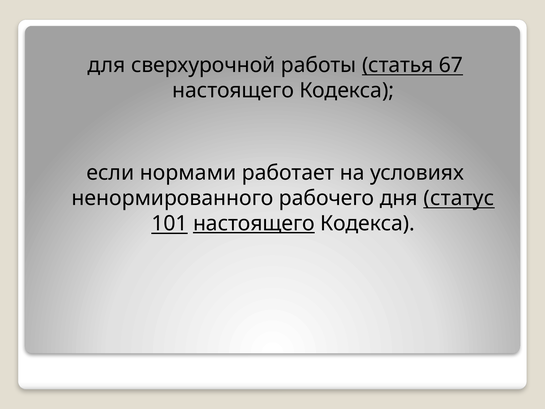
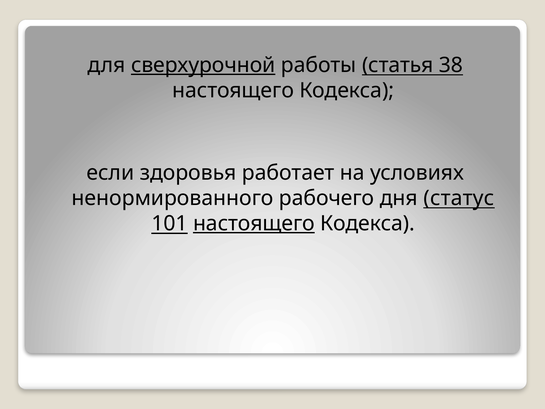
сверхурочной underline: none -> present (203, 65)
67: 67 -> 38 (451, 65)
нормами: нормами -> здоровья (188, 173)
